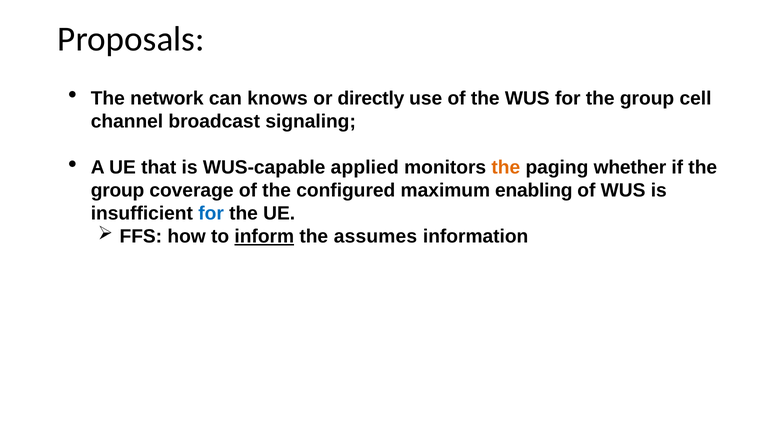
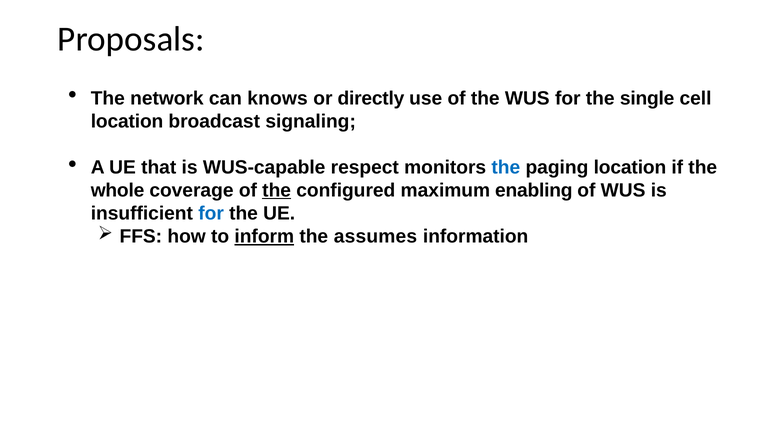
for the group: group -> single (647, 98)
channel: channel -> location (127, 121)
applied: applied -> respect (365, 167)
the colour: orange -> blue (506, 167)
paging whether: whether -> location (630, 167)
group: group -> whole (118, 190)
the underline: none -> present (277, 190)
